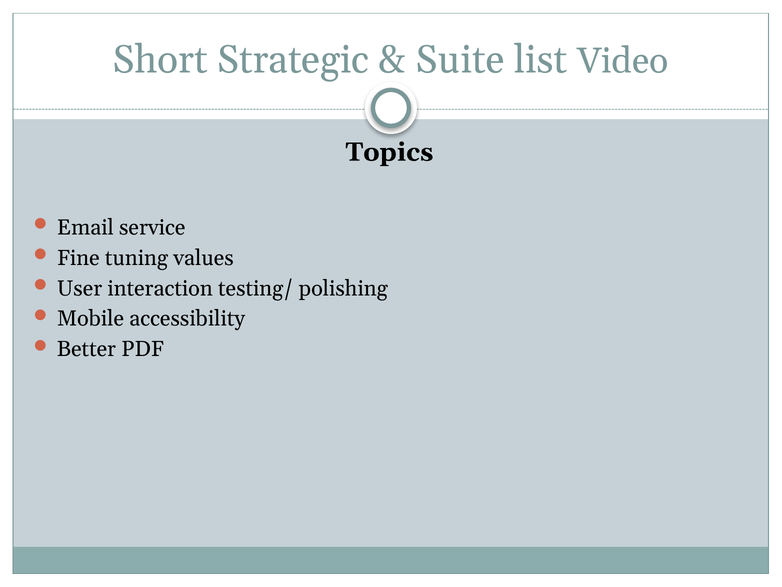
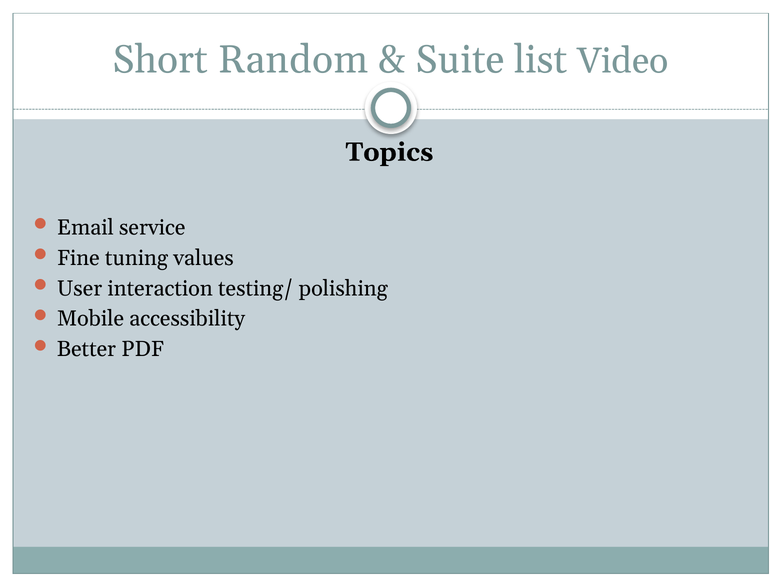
Strategic: Strategic -> Random (293, 60)
